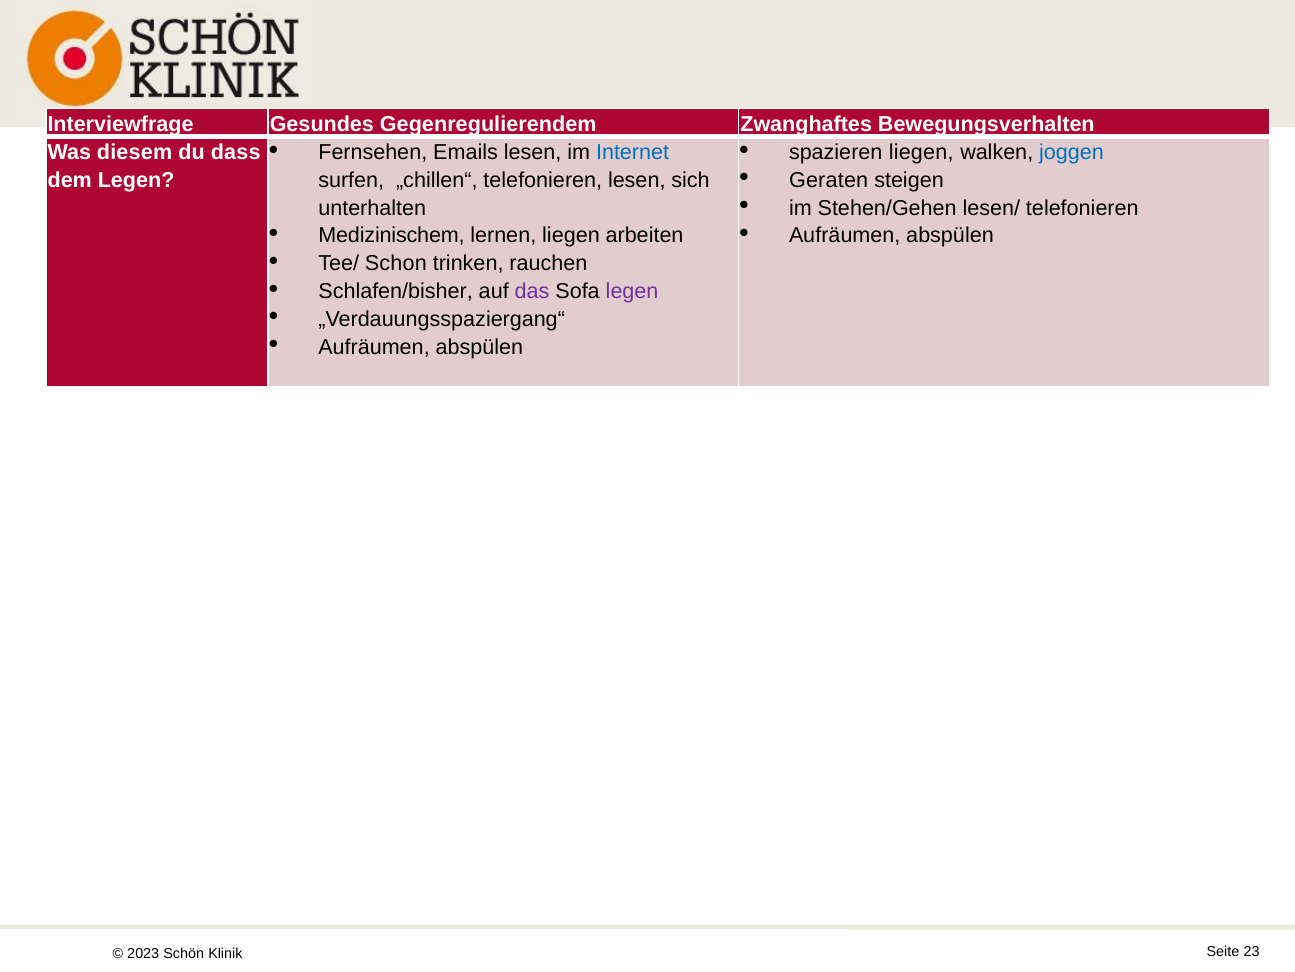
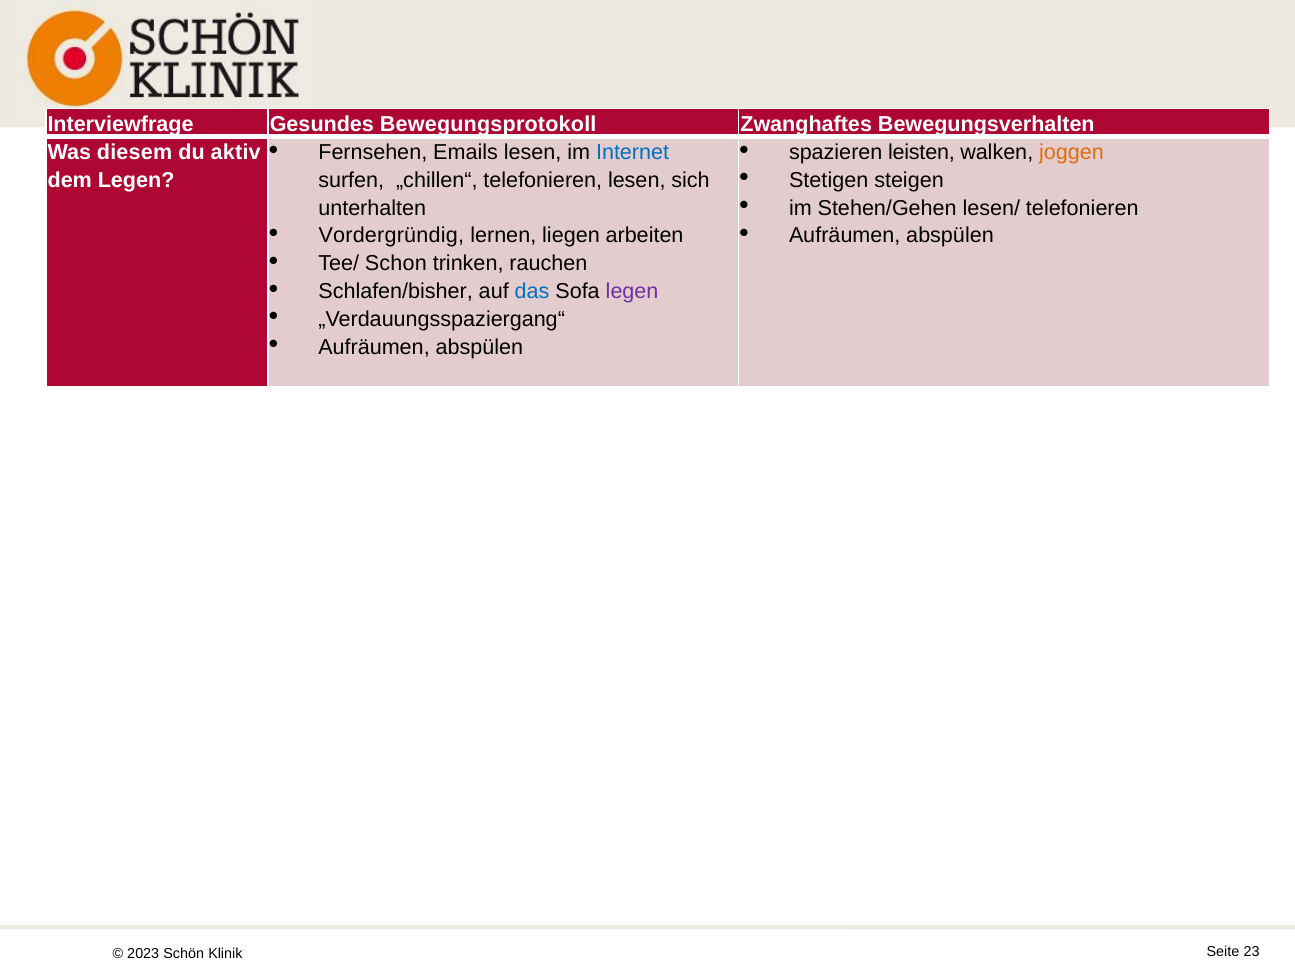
Gegenregulierendem: Gegenregulierendem -> Bewegungsprotokoll (488, 124)
spazieren liegen: liegen -> leisten (921, 152)
joggen colour: blue -> orange (1071, 152)
dass: dass -> aktiv (236, 152)
Geraten: Geraten -> Stetigen (829, 180)
Medizinischem: Medizinischem -> Vordergründig (391, 236)
das colour: purple -> blue (532, 291)
